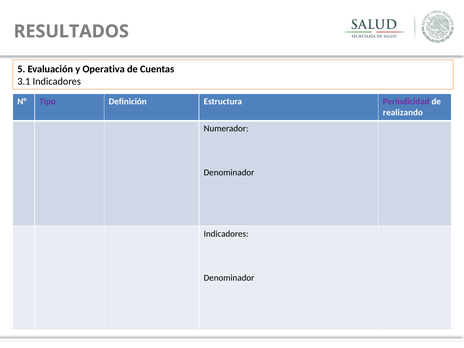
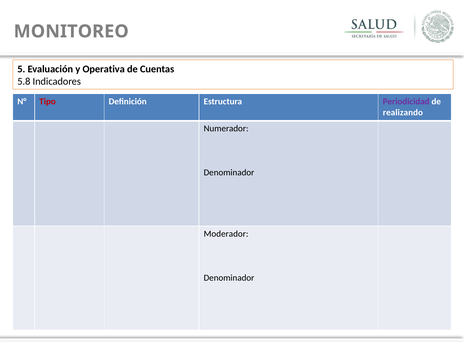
RESULTADOS: RESULTADOS -> MONITOREO (71, 31)
3.1: 3.1 -> 5.8 (24, 81)
Tipo colour: purple -> red (48, 102)
Indicadores: Indicadores -> Moderador (226, 234)
